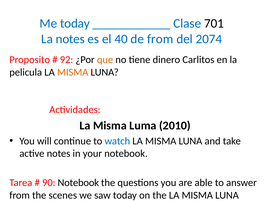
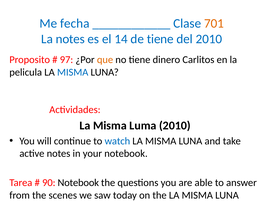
Me today: today -> fecha (75, 23)
701 colour: black -> orange (214, 23)
40: 40 -> 14 (121, 39)
de from: from -> tiene (160, 39)
del 2074: 2074 -> 2010 (209, 39)
92: 92 -> 97 (66, 60)
MISMA colour: orange -> blue (73, 72)
